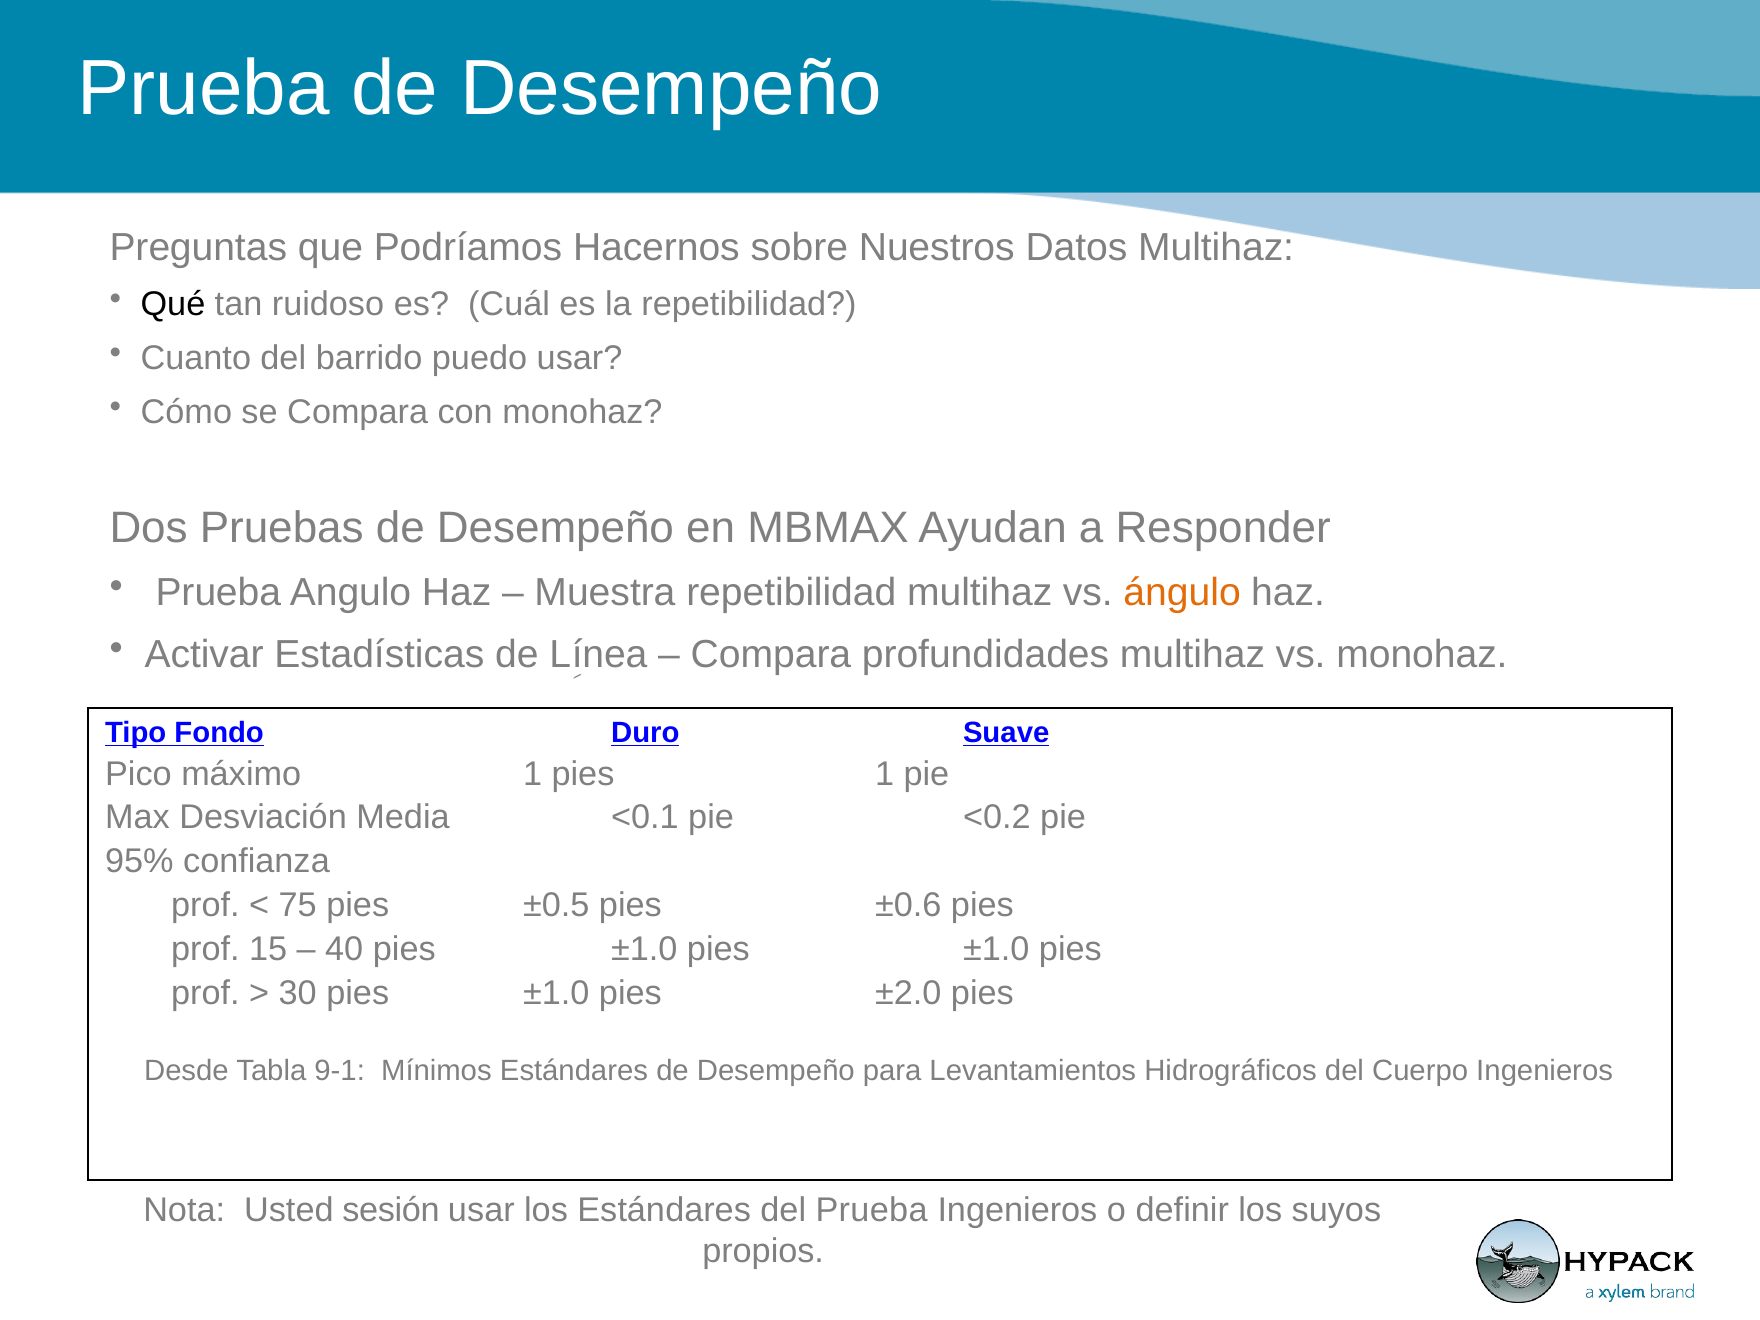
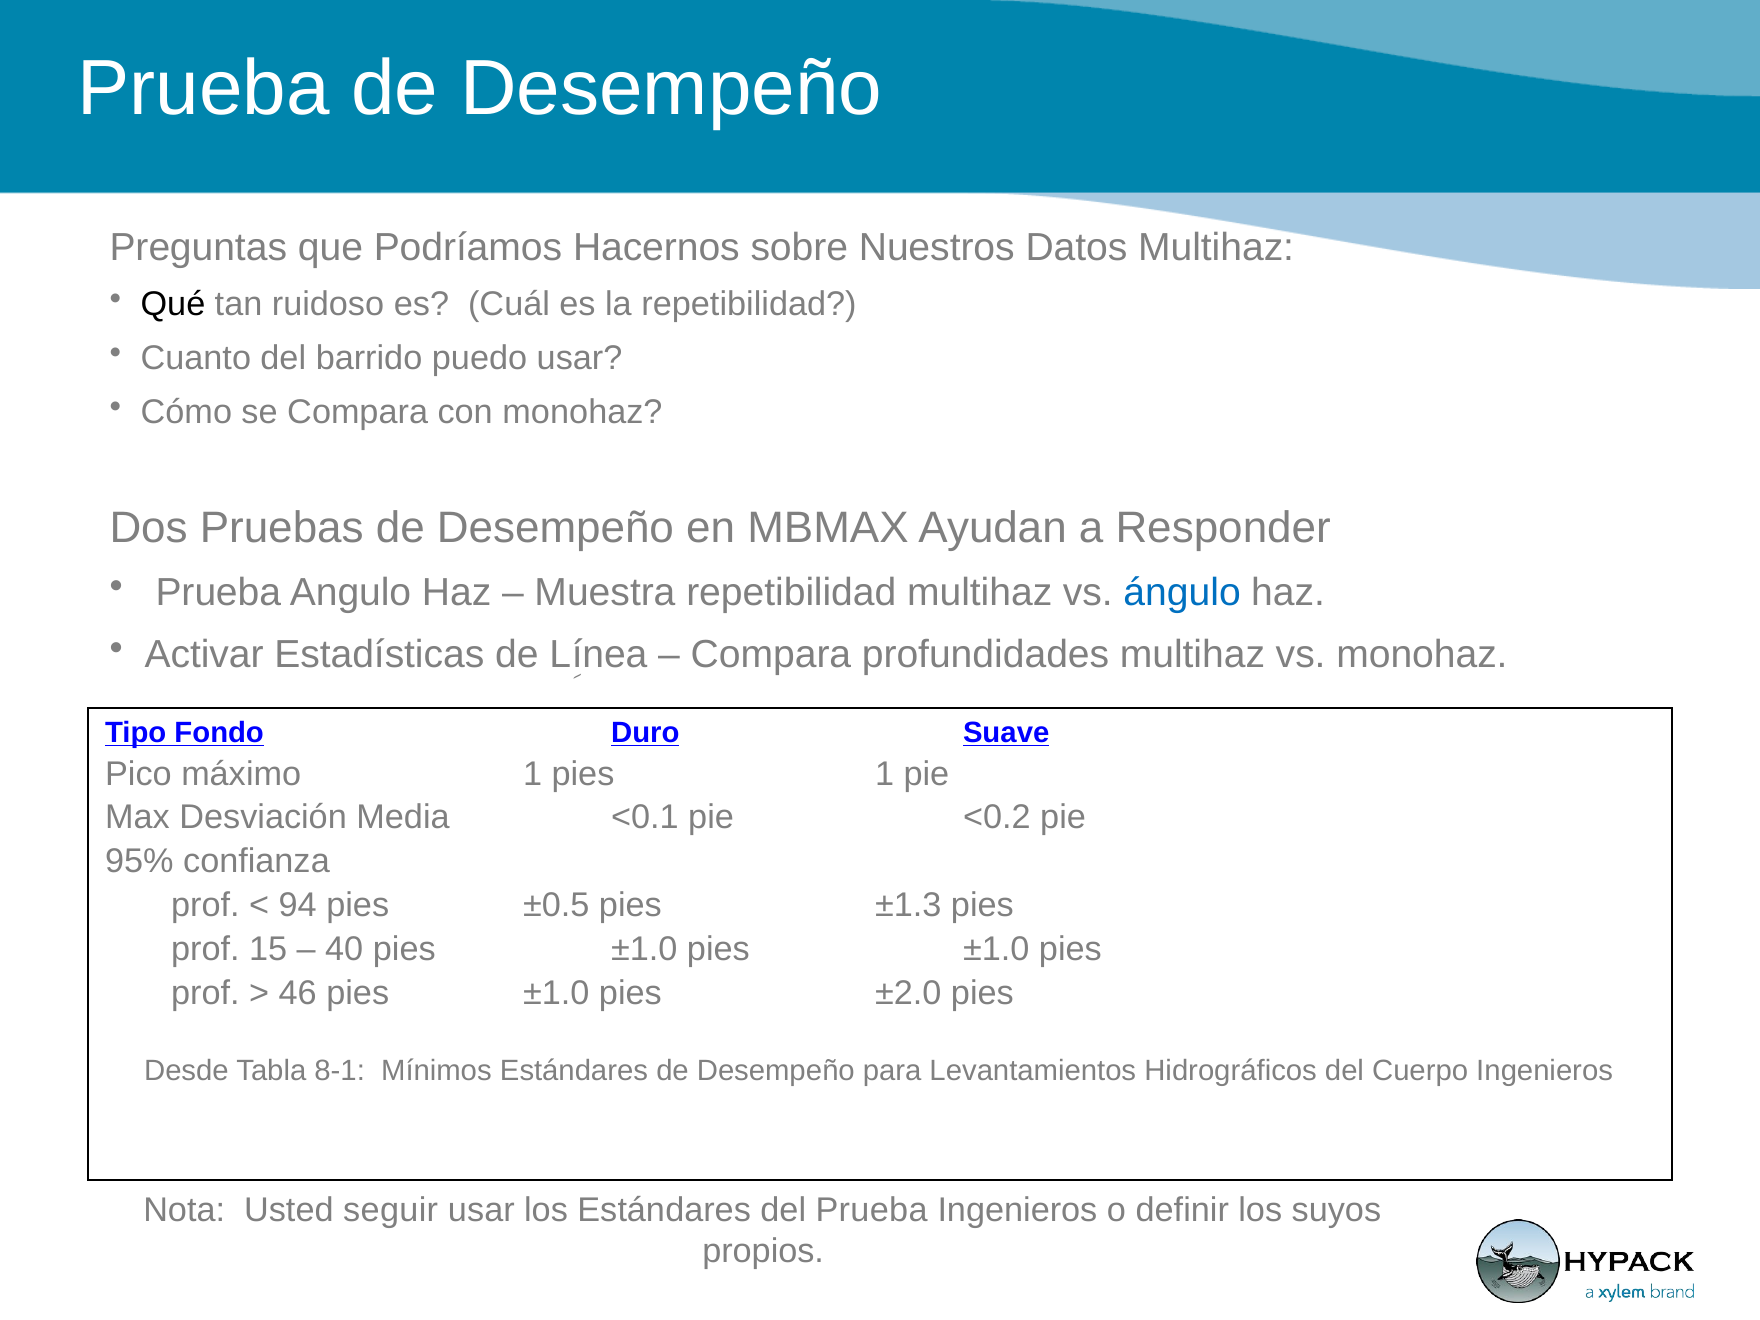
ángulo colour: orange -> blue (1182, 593)
75: 75 -> 94 (298, 905)
±0.6: ±0.6 -> ±1.3 (908, 905)
30: 30 -> 46 (298, 993)
9-1: 9-1 -> 8-1 (340, 1071)
sesión: sesión -> seguir (391, 1210)
